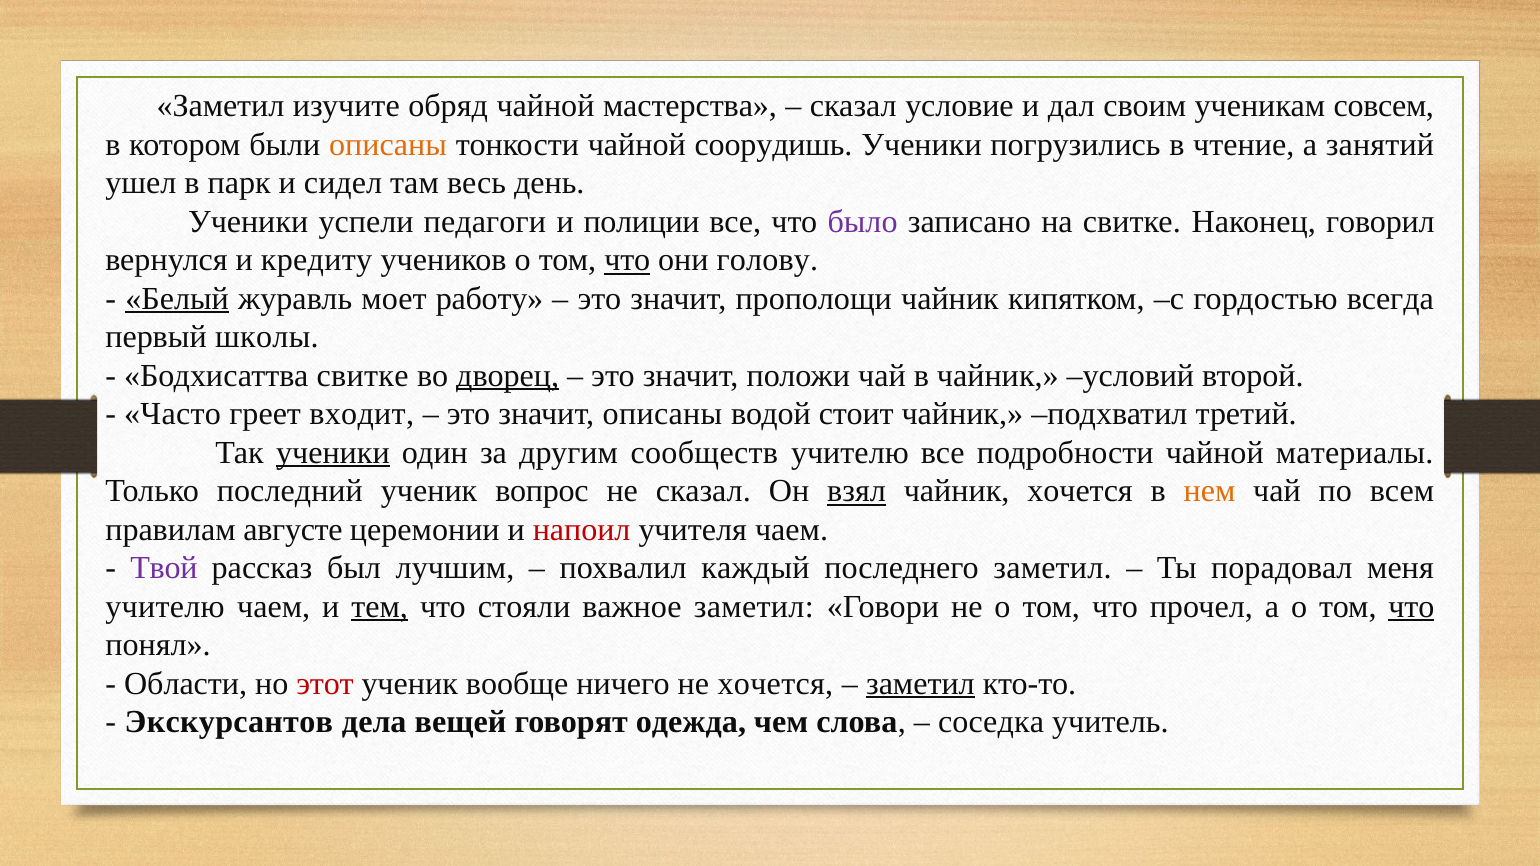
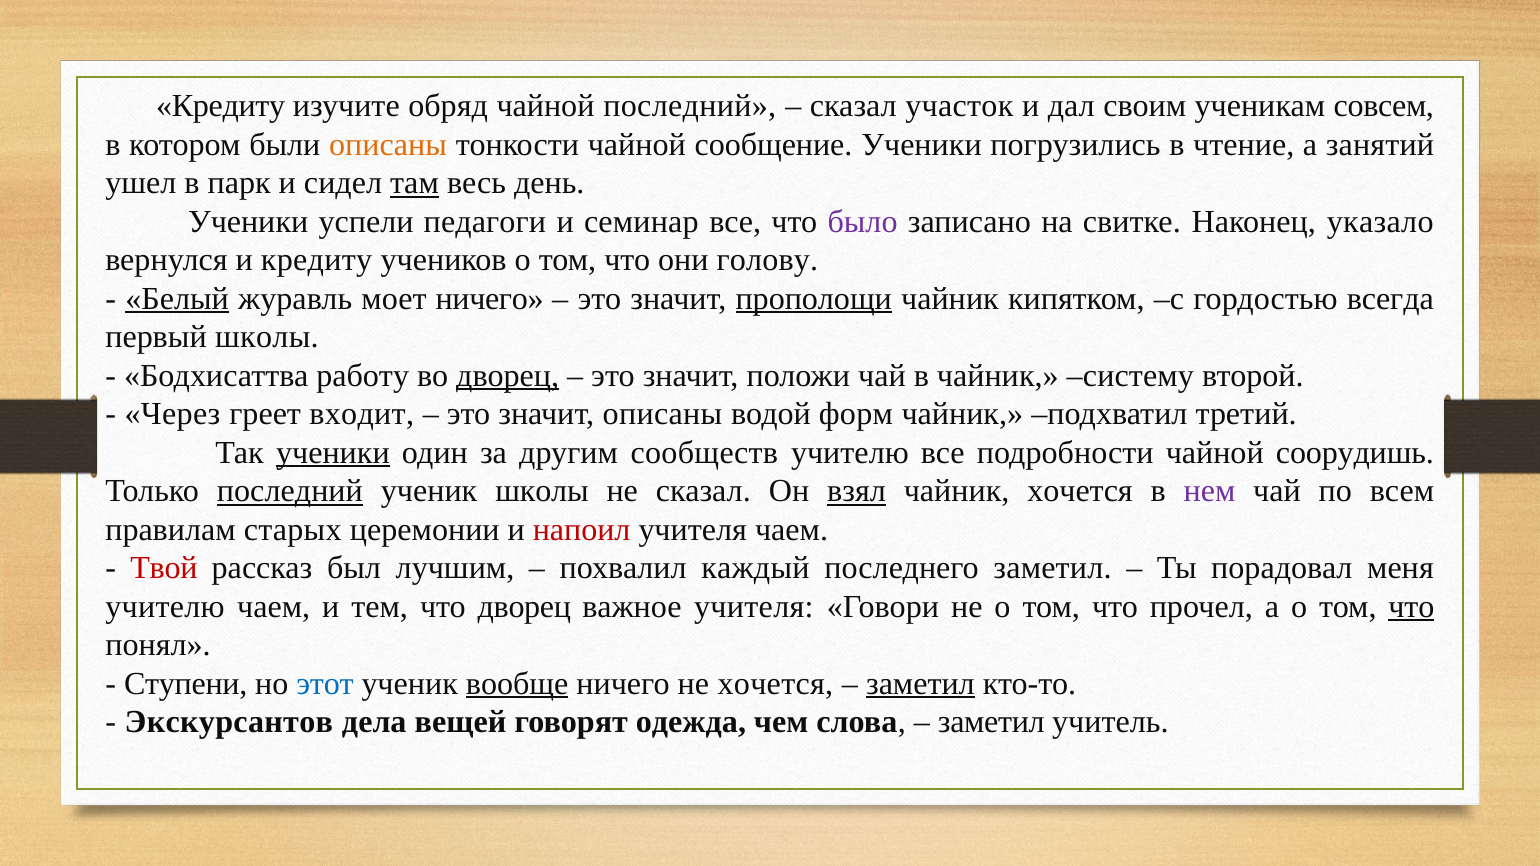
Заметил: Заметил -> Кредиту (221, 106)
чайной мастерства: мастерства -> последний (690, 106)
условие: условие -> участок (959, 106)
соорудишь: соорудишь -> сообщение (774, 144)
там underline: none -> present (414, 183)
полиции: полиции -> семинар (641, 221)
говорил: говорил -> указало (1380, 221)
что underline: present -> none (627, 260)
моет работу: работу -> ничего (490, 299)
прополощи underline: none -> present (814, 299)
Бодхисаттва свитке: свитке -> работу (363, 376)
условий: условий -> систему (1130, 376)
Часто: Часто -> Через (172, 414)
стоит: стоит -> форм (856, 414)
материалы: материалы -> соорудишь (1355, 453)
последний underline: none -> present (290, 491)
ученик вопрос: вопрос -> школы (542, 491)
нем colour: orange -> purple (1209, 491)
августе: августе -> старых (293, 530)
Твой colour: purple -> red (164, 568)
тем underline: present -> none (380, 607)
что стояли: стояли -> дворец (524, 607)
важное заметил: заметил -> учителя (754, 607)
Области: Области -> Ступени (186, 684)
этот colour: red -> blue (325, 684)
вообще underline: none -> present (517, 684)
соседка: соседка -> заметил (991, 722)
